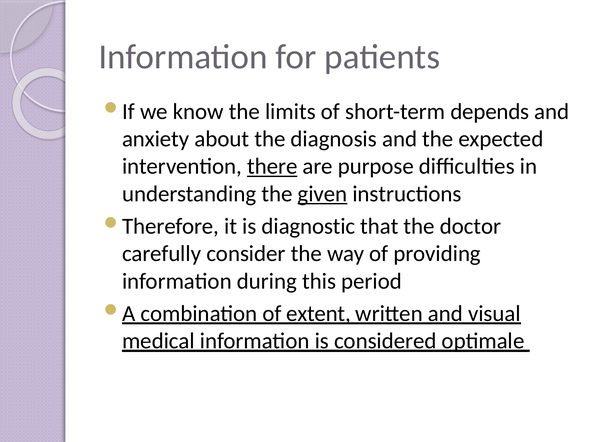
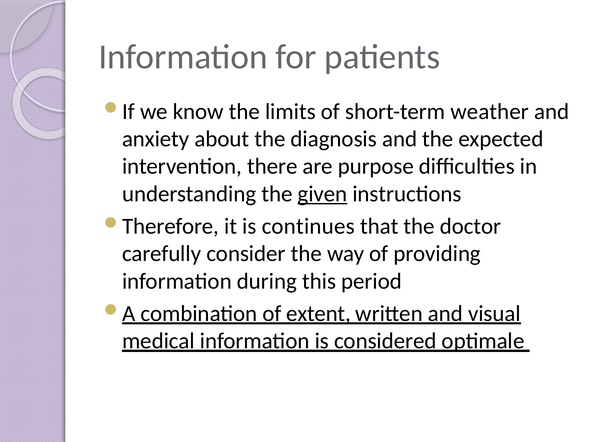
depends: depends -> weather (490, 112)
there underline: present -> none (272, 167)
diagnostic: diagnostic -> continues (308, 226)
